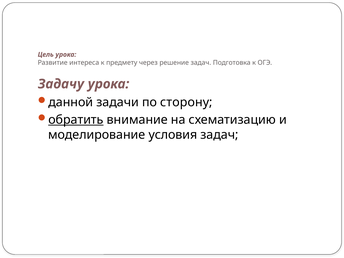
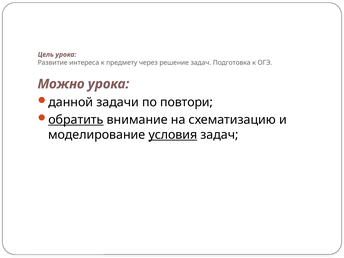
Задачу: Задачу -> Можно (61, 84)
сторону: сторону -> повтори (187, 102)
условия underline: none -> present (173, 135)
